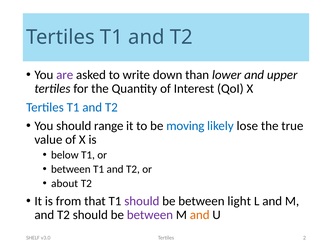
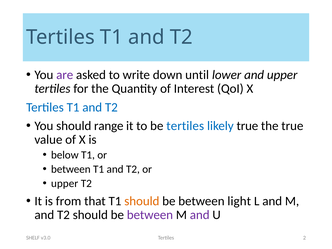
than: than -> until (197, 75)
be moving: moving -> tertiles (185, 126)
likely lose: lose -> true (247, 126)
about: about -> upper (65, 183)
should colour: purple -> orange (142, 201)
and colour: orange -> purple (200, 215)
